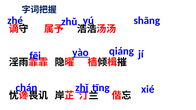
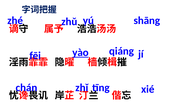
zhǐ underline: present -> none (82, 88)
